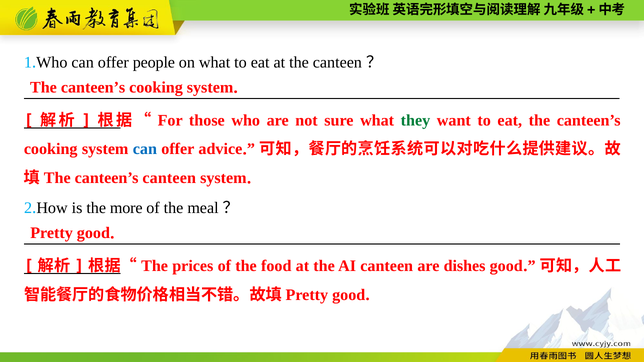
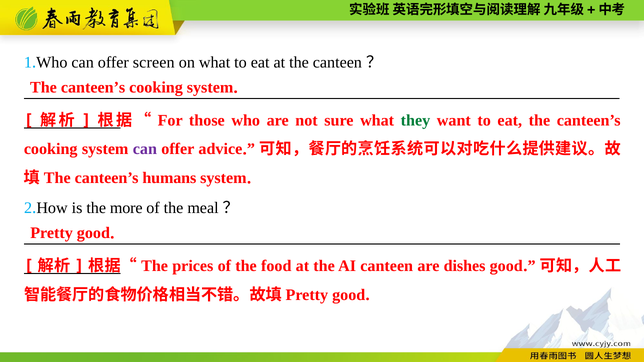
people: people -> screen (154, 62)
can colour: blue -> purple (145, 149)
canteen’s canteen: canteen -> humans (169, 178)
